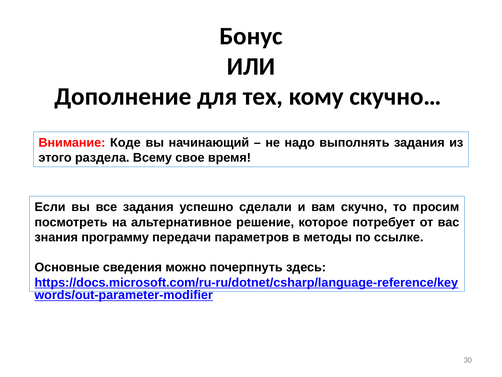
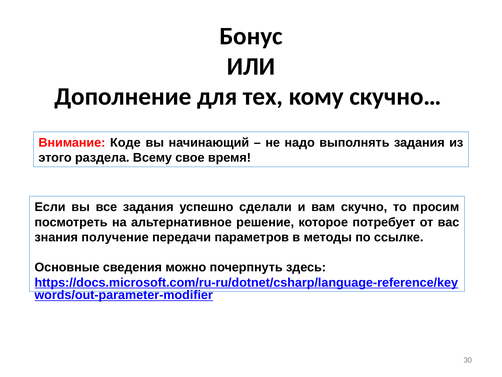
программу: программу -> получение (115, 237)
